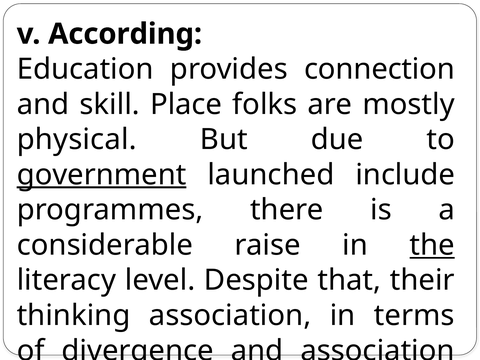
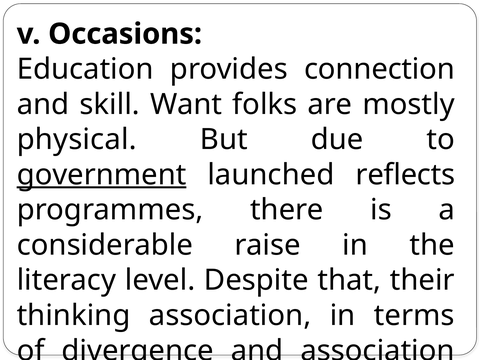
According: According -> Occasions (125, 34)
Place: Place -> Want (186, 104)
include: include -> reflects (405, 175)
the underline: present -> none (432, 245)
